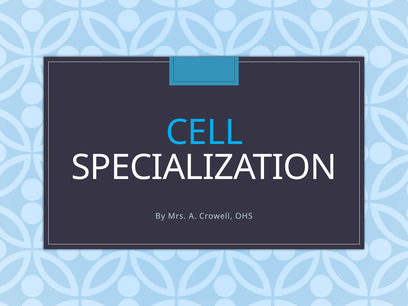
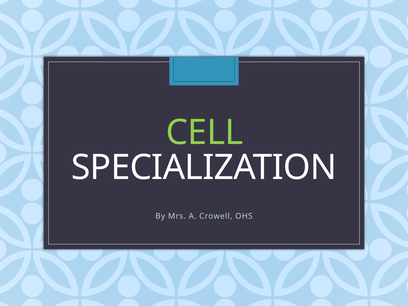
CELL colour: light blue -> light green (204, 133)
